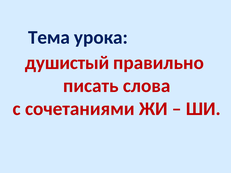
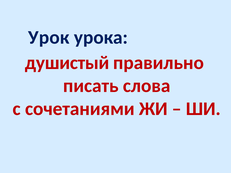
Тема: Тема -> Урок (49, 37)
